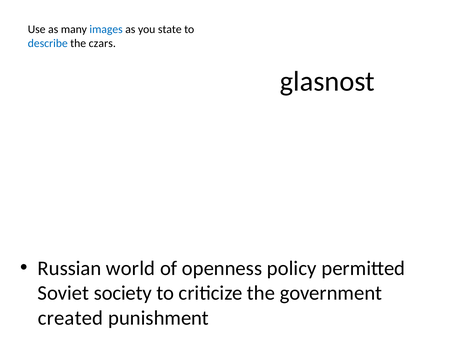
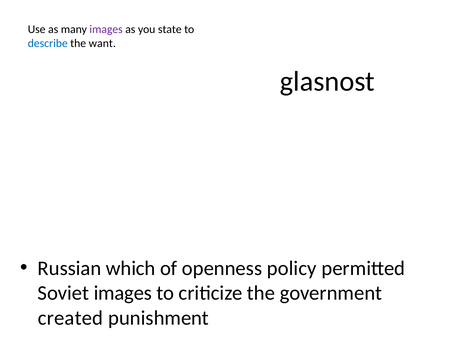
images colour: blue -> purple (106, 29)
czars: czars -> want (102, 43)
world: world -> which (131, 268)
Soviet society: society -> images (123, 293)
